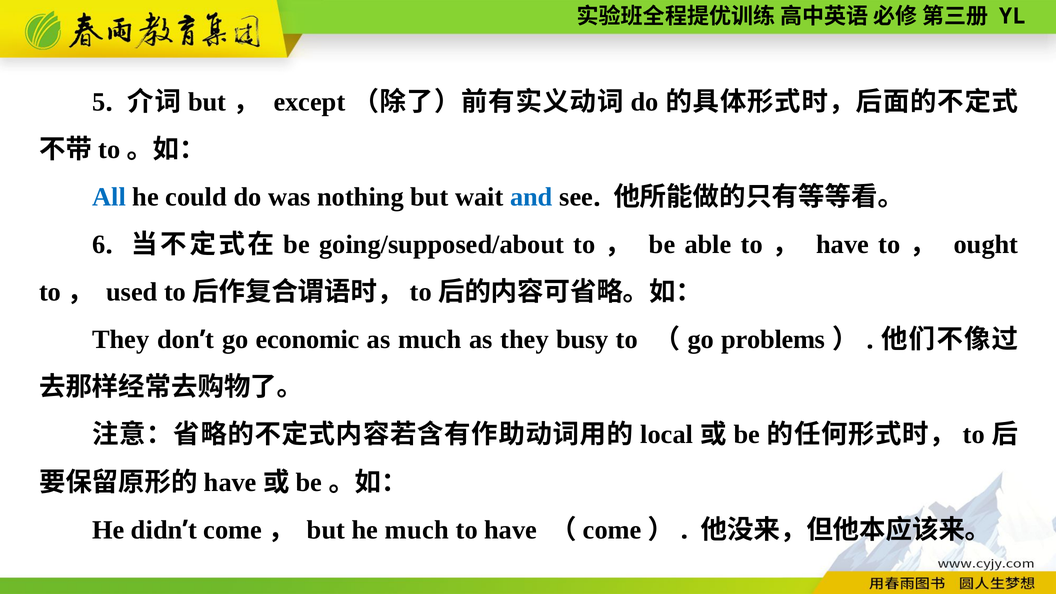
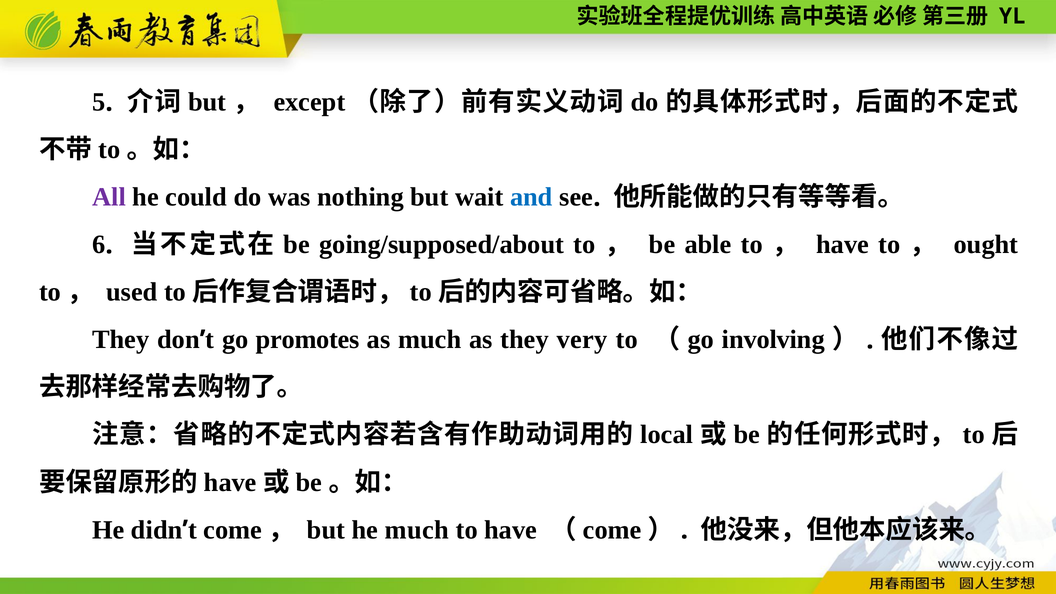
All colour: blue -> purple (109, 197)
economic: economic -> promotes (308, 340)
busy: busy -> very (582, 340)
problems: problems -> involving (773, 340)
